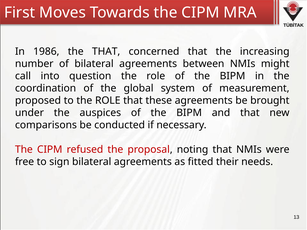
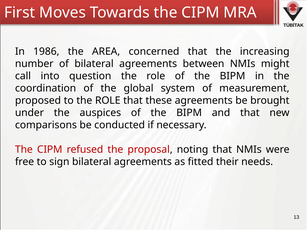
the THAT: THAT -> AREA (106, 52)
